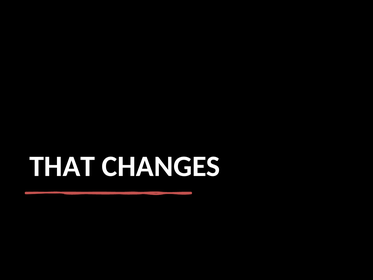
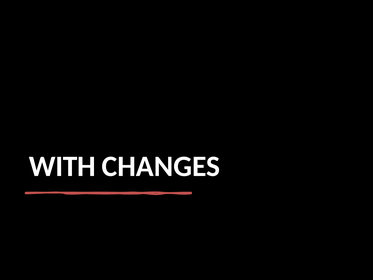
THAT: THAT -> WITH (62, 166)
